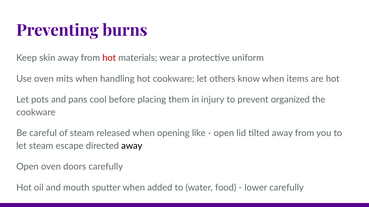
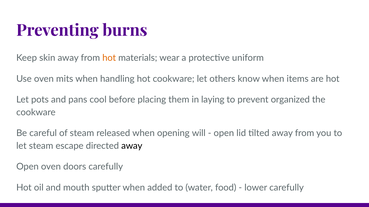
hot colour: red -> orange (109, 58)
injury: injury -> laying (213, 100)
like: like -> will (199, 134)
